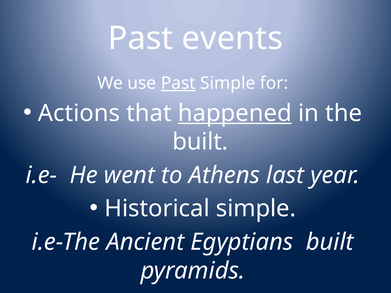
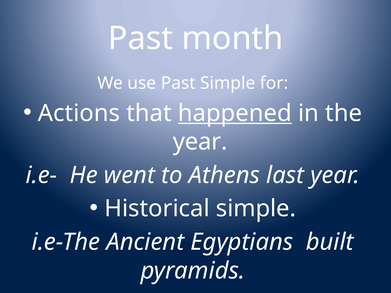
events: events -> month (232, 38)
Past underline: present -> none (178, 83)
built: built -> year (200, 142)
